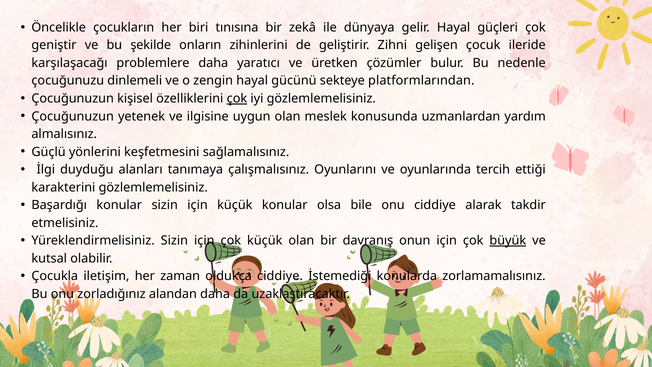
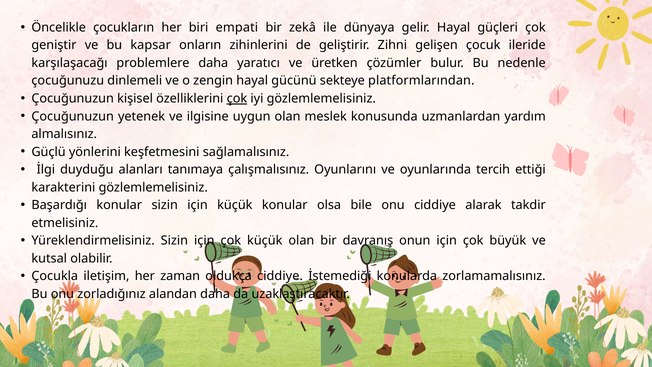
tınısına: tınısına -> empati (237, 28)
şekilde: şekilde -> kapsar (151, 45)
büyük underline: present -> none (508, 241)
